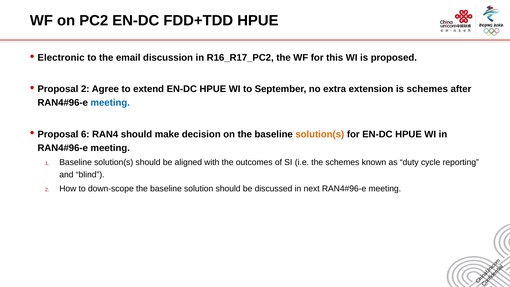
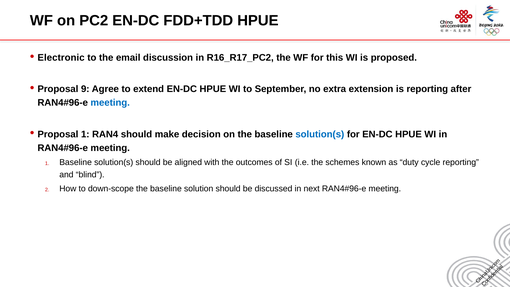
Proposal 2: 2 -> 9 (85, 89)
is schemes: schemes -> reporting (427, 89)
Proposal 6: 6 -> 1 (85, 134)
solution(s colour: orange -> blue (320, 134)
